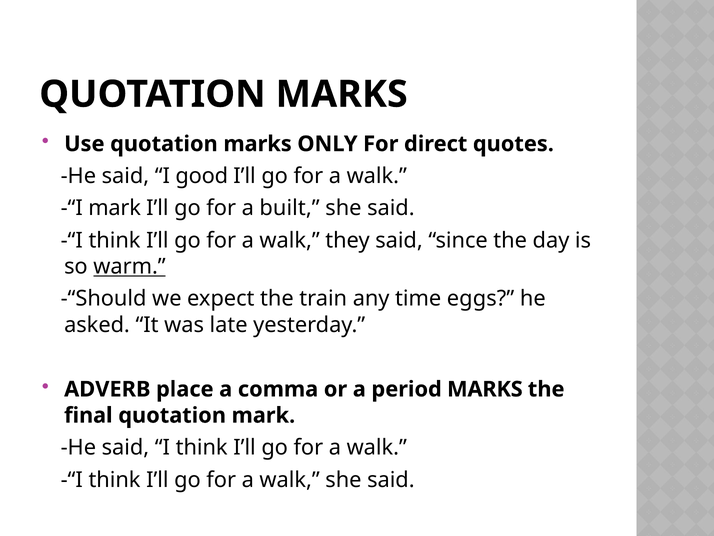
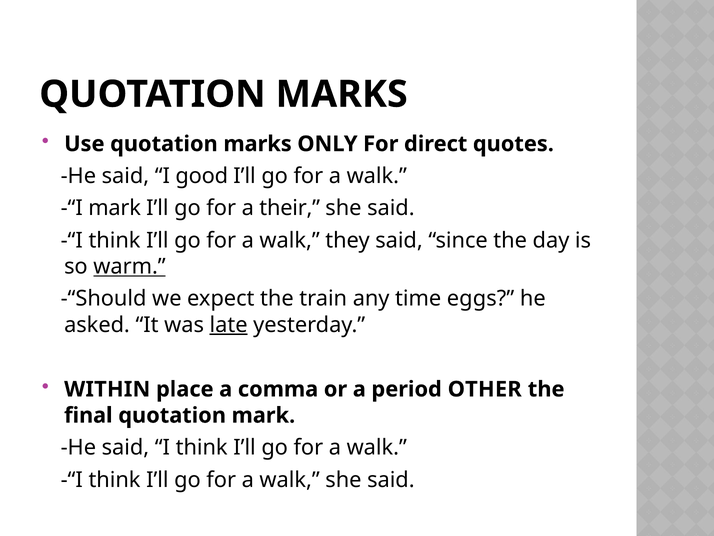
built: built -> their (290, 208)
late underline: none -> present (229, 325)
ADVERB: ADVERB -> WITHIN (107, 389)
period MARKS: MARKS -> OTHER (485, 389)
